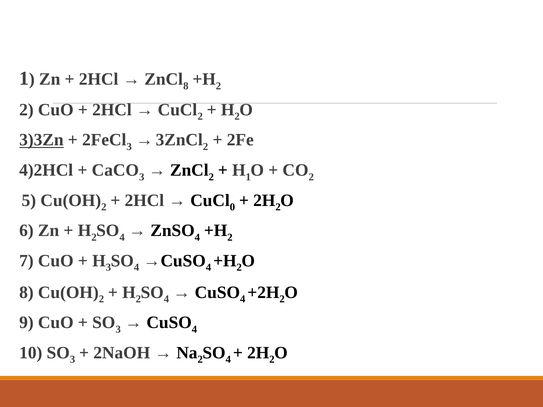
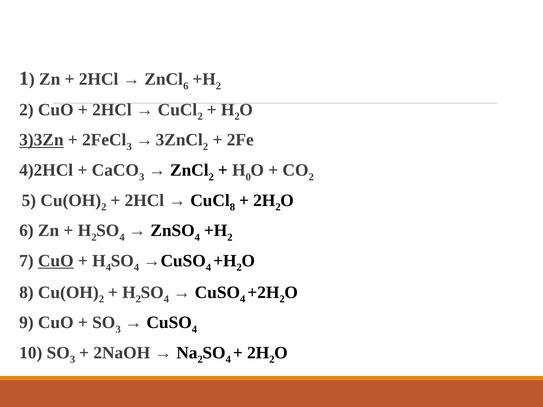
8: 8 -> 6 (186, 86)
1: 1 -> 0 (248, 177)
0: 0 -> 8 (232, 207)
CuO underline: none -> present (56, 261)
3: 3 -> 4 (108, 268)
